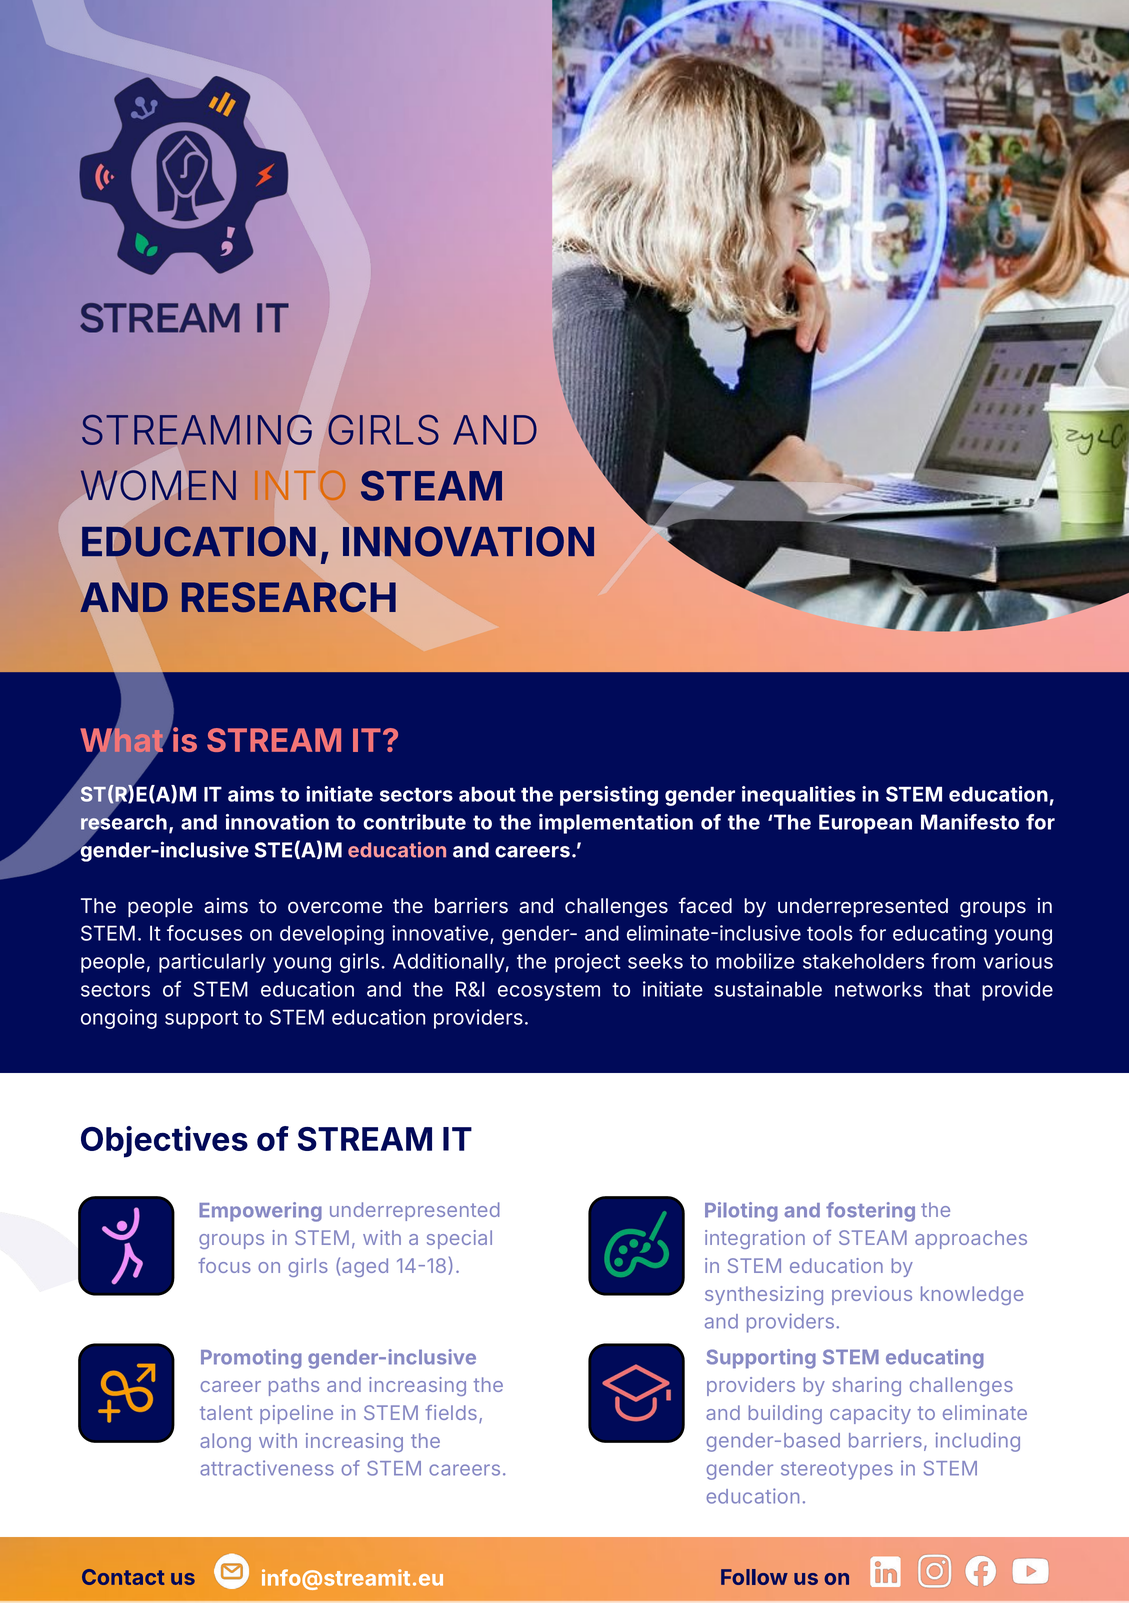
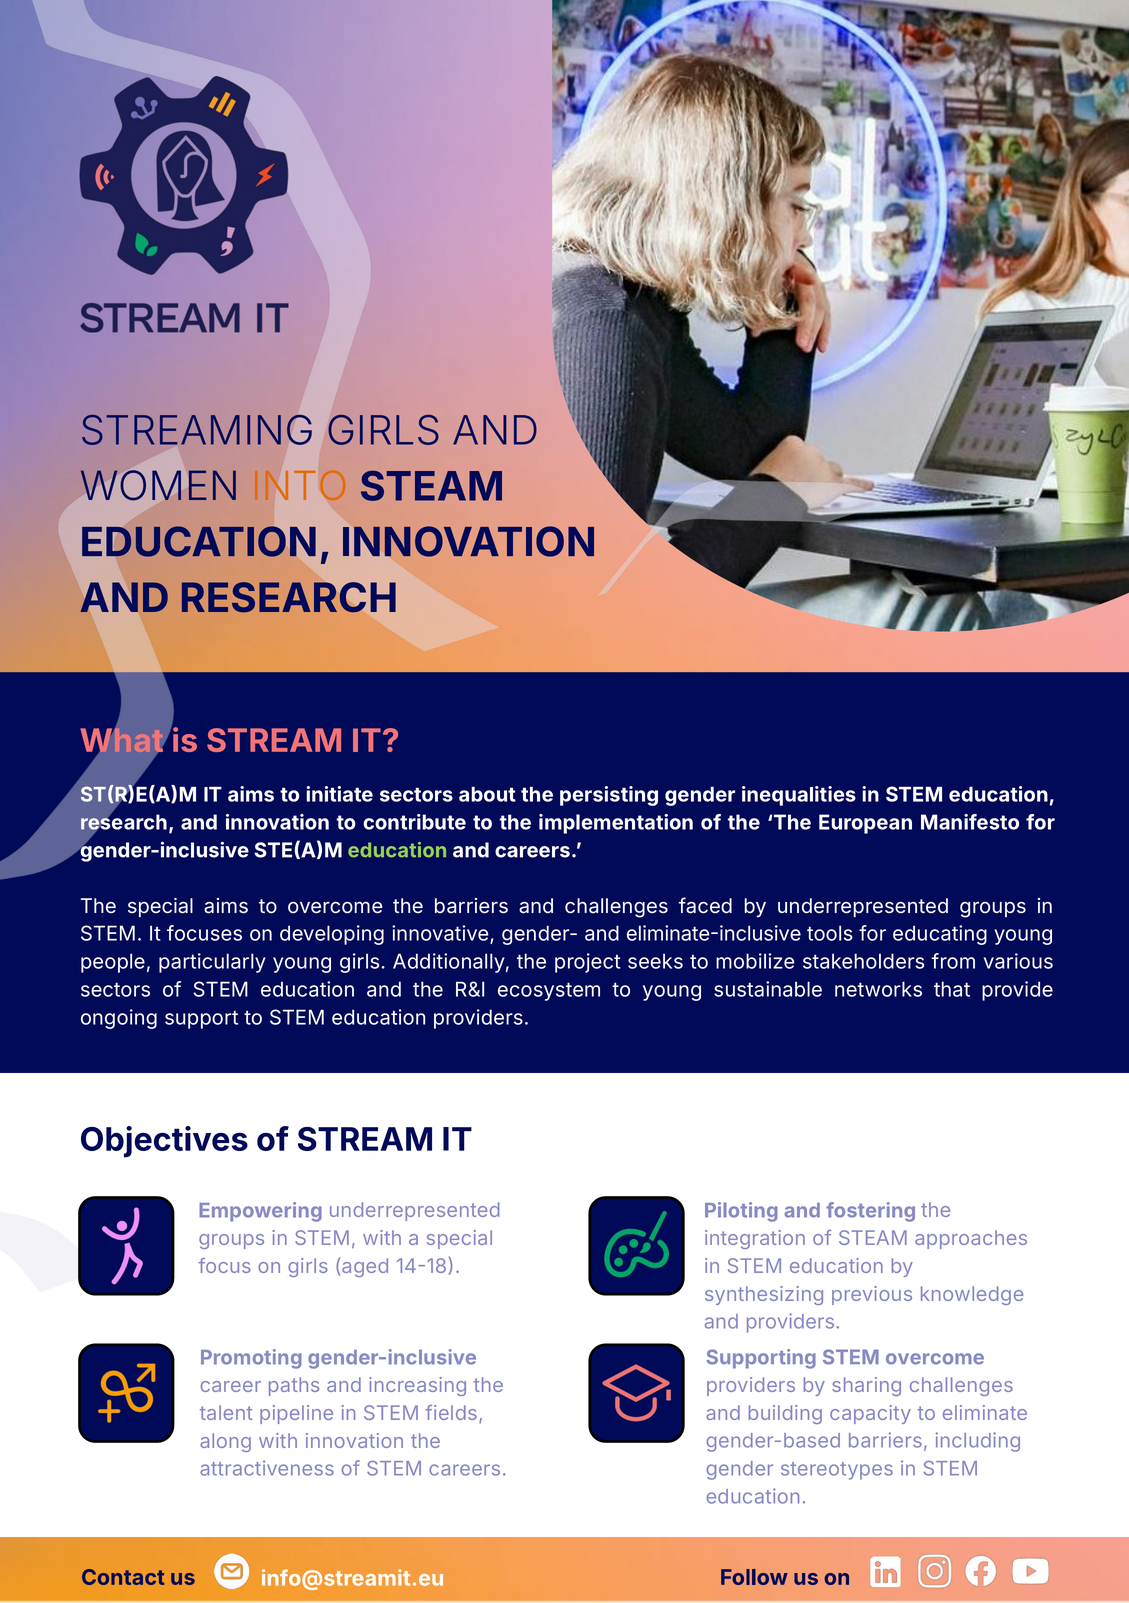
education colour: pink -> light green (397, 851)
The people: people -> special (160, 906)
ecosystem to initiate: initiate -> young (672, 990)
STEM educating: educating -> overcome (935, 1358)
with increasing: increasing -> innovation (355, 1442)
